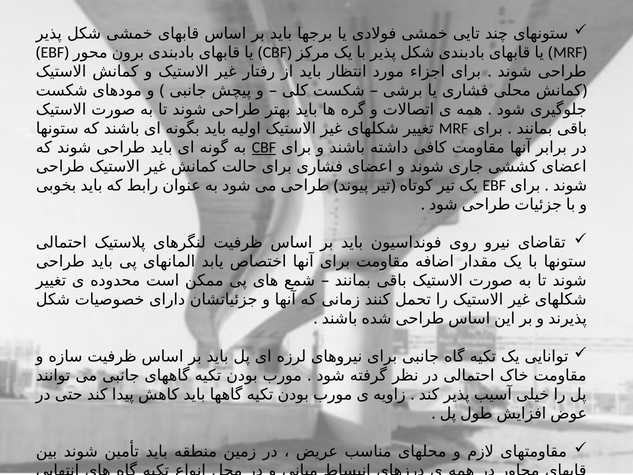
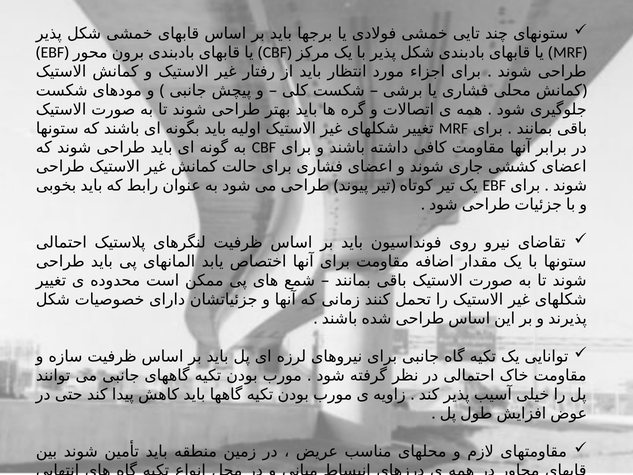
CBF underline: present -> none (264, 147)
